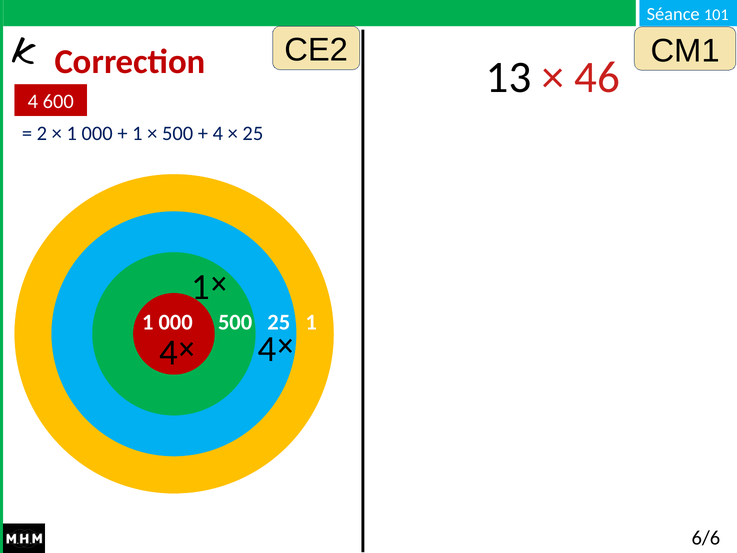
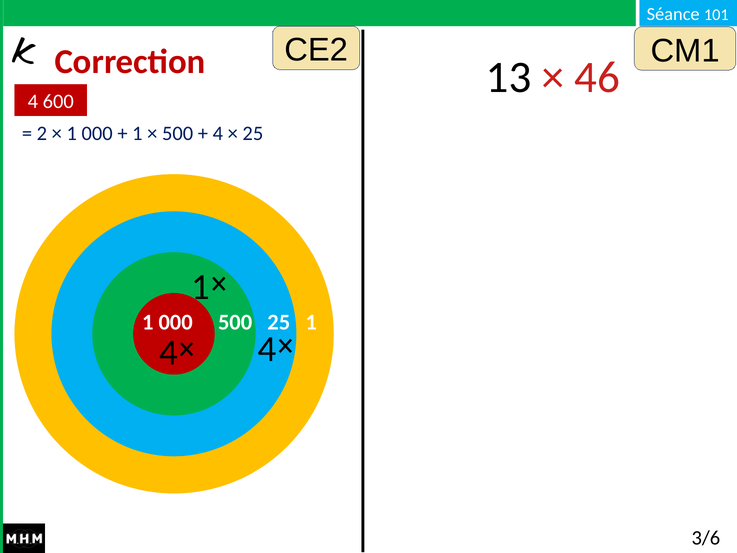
6/6: 6/6 -> 3/6 (706, 538)
